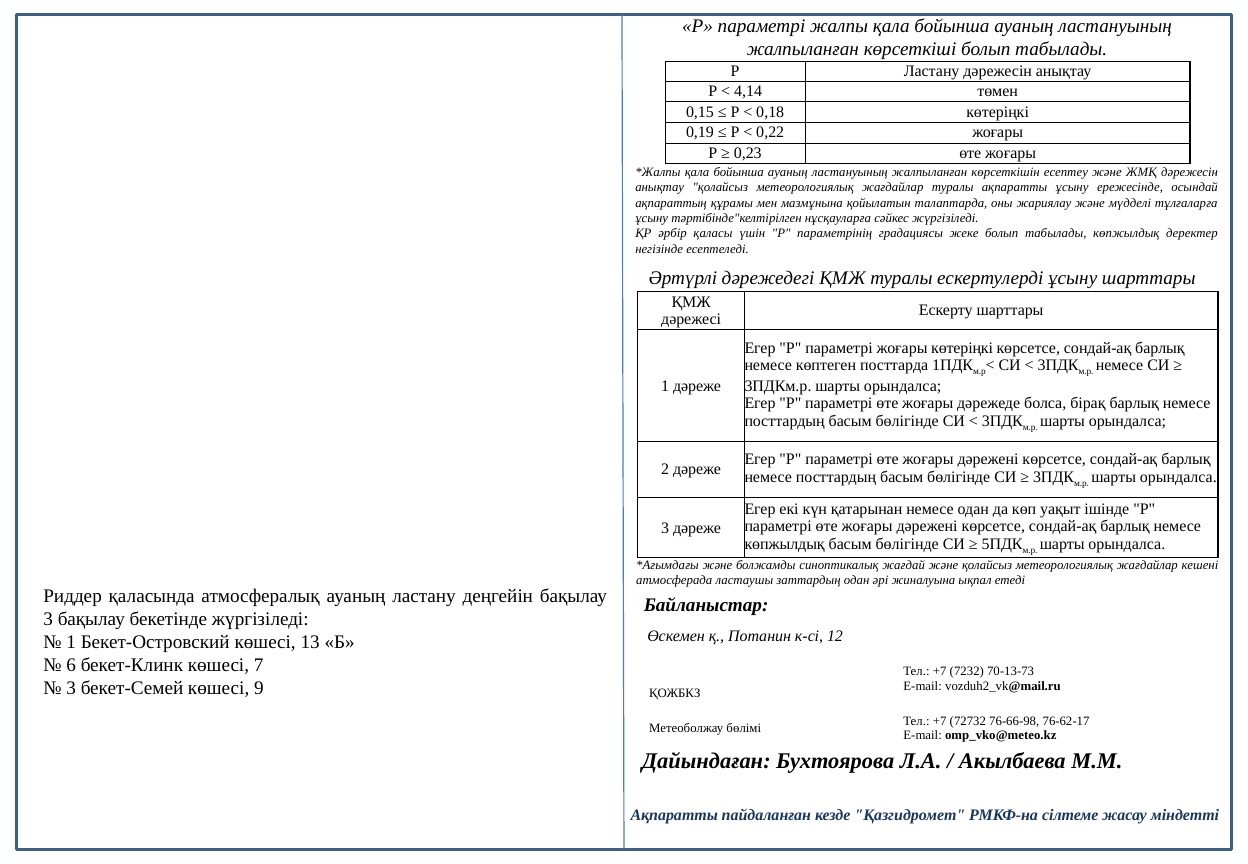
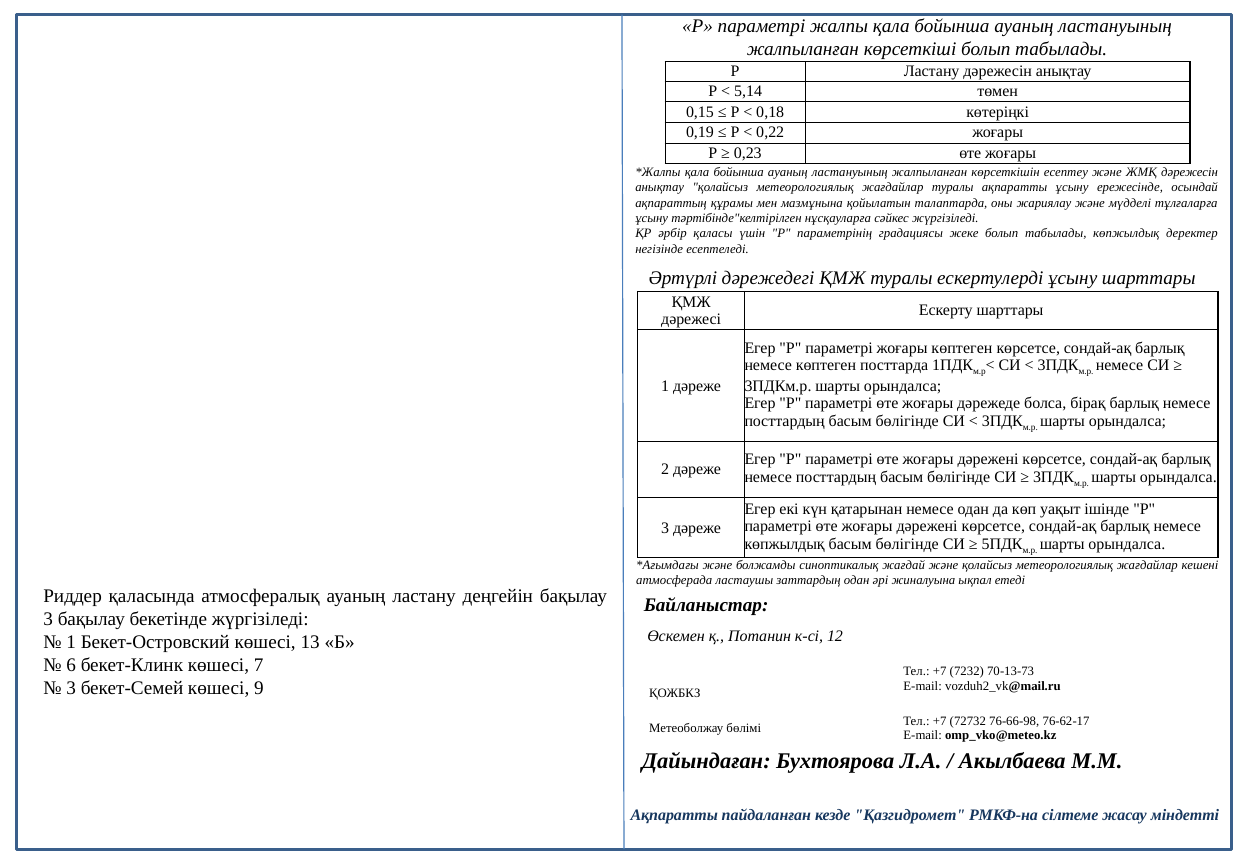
4,14: 4,14 -> 5,14 (748, 91)
жоғары көтеріңкі: көтеріңкі -> көптеген (962, 348)
